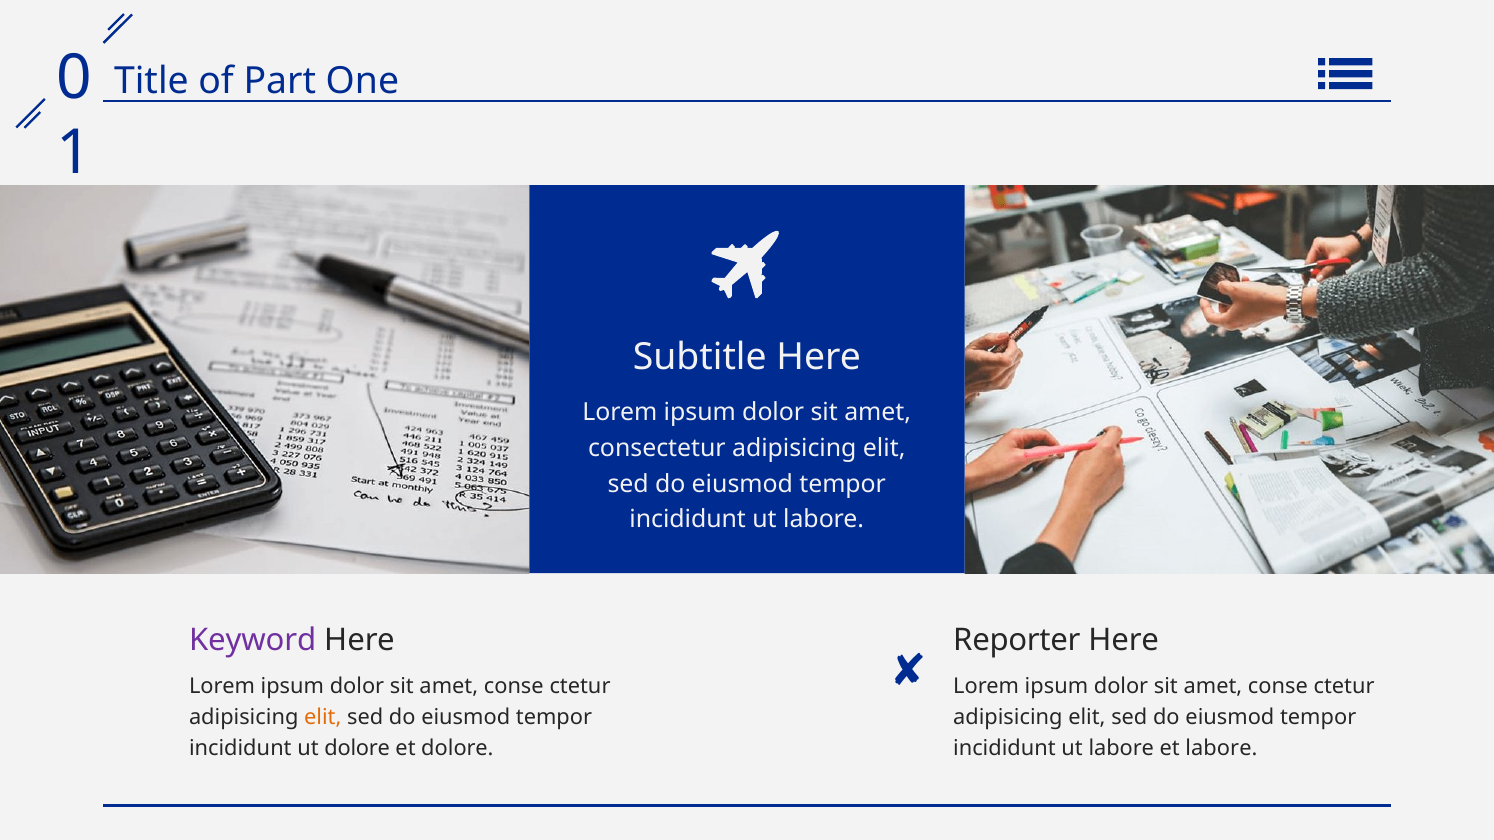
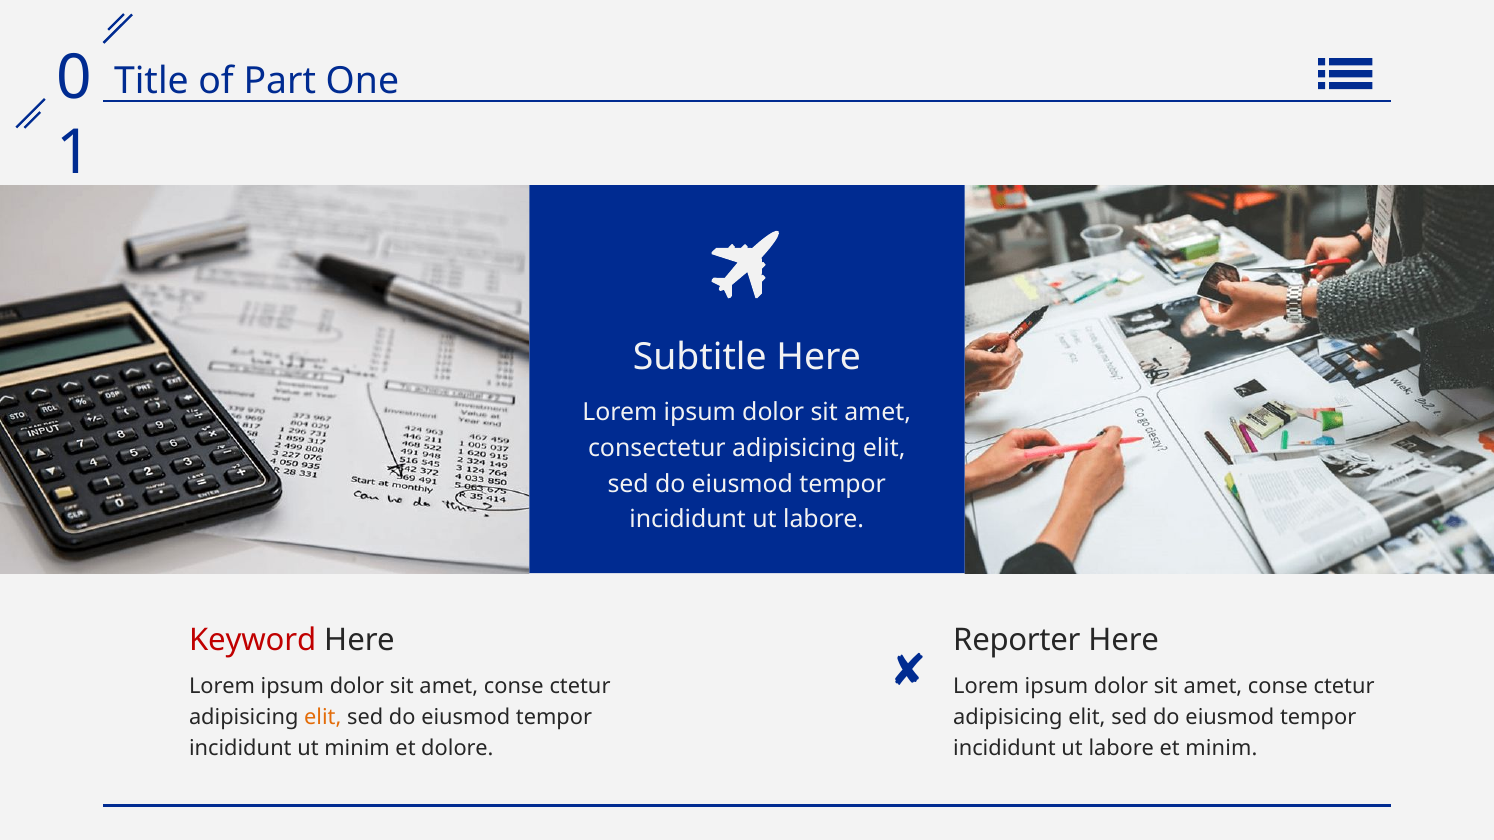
Keyword colour: purple -> red (253, 640)
ut dolore: dolore -> minim (357, 749)
et labore: labore -> minim (1221, 749)
